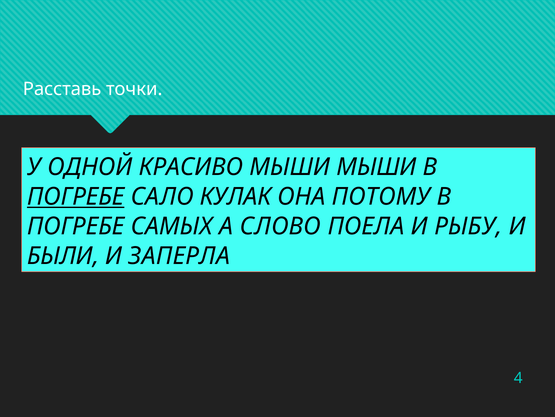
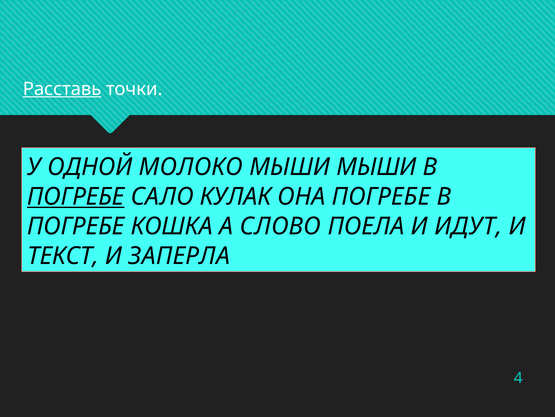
Расставь underline: none -> present (62, 89)
КРАСИВО: КРАСИВО -> МОЛОКО (191, 167)
ОНА ПОТОМУ: ПОТОМУ -> ПОГРЕБЕ (381, 196)
САМЫХ: САМЫХ -> КОШКА (172, 226)
РЫБУ: РЫБУ -> ИДУТ (468, 226)
БЫЛИ: БЫЛИ -> ТЕКСТ (63, 255)
